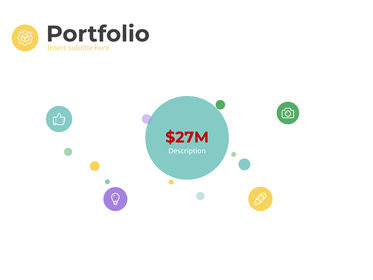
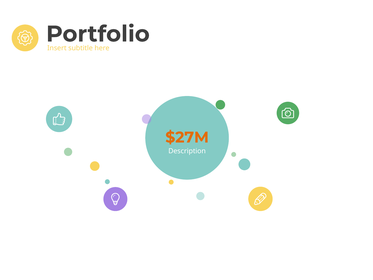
$27M colour: red -> orange (187, 137)
